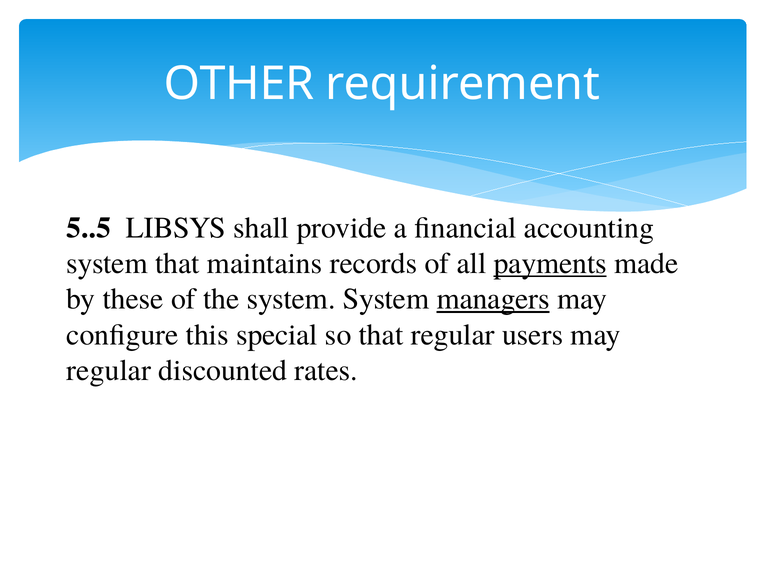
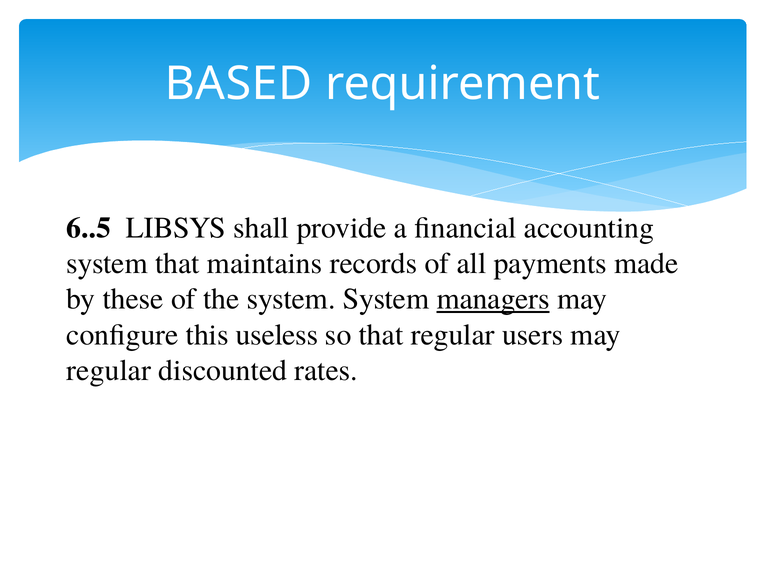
OTHER: OTHER -> BASED (238, 84)
5..5: 5..5 -> 6..5 (89, 228)
payments underline: present -> none (550, 263)
special: special -> useless (277, 335)
